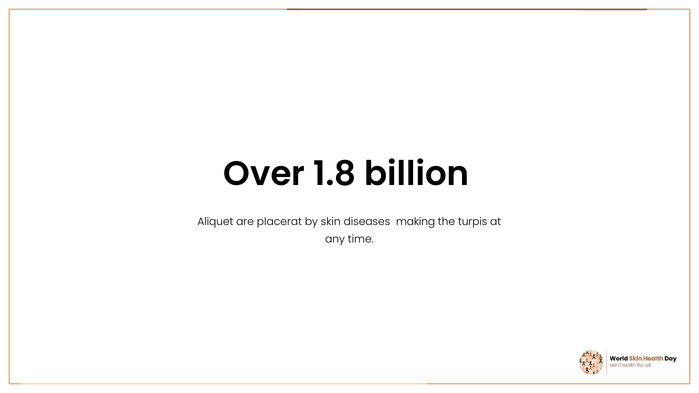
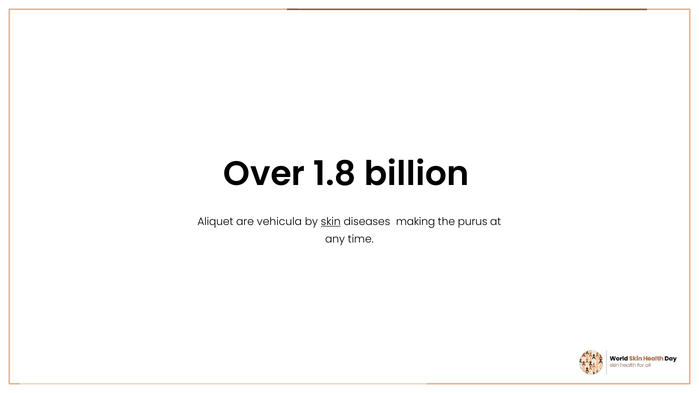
placerat: placerat -> vehicula (279, 222)
skin underline: none -> present (331, 222)
turpis: turpis -> purus (473, 222)
